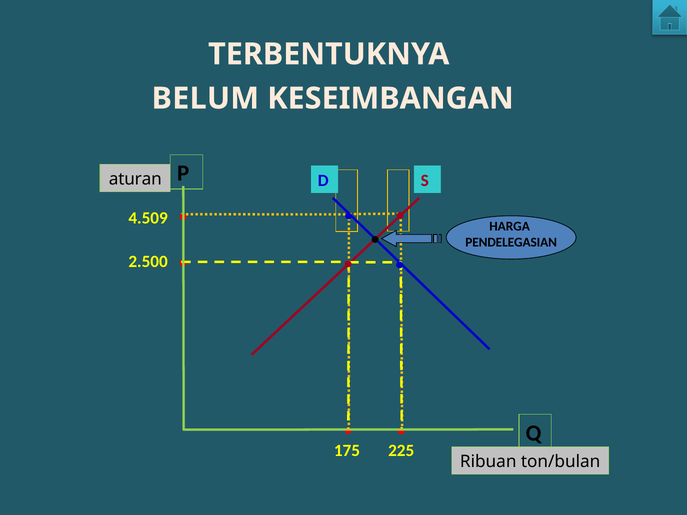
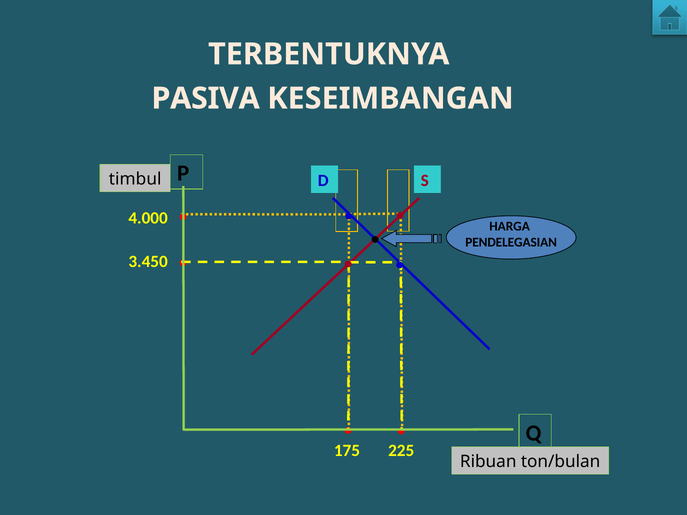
BELUM: BELUM -> PASIVA (206, 98)
aturan: aturan -> timbul (135, 179)
4.509: 4.509 -> 4.000 (148, 218)
2.500: 2.500 -> 3.450 (148, 262)
